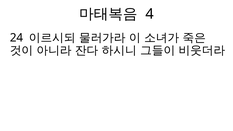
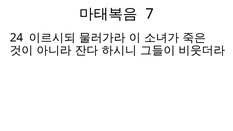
4: 4 -> 7 (150, 14)
